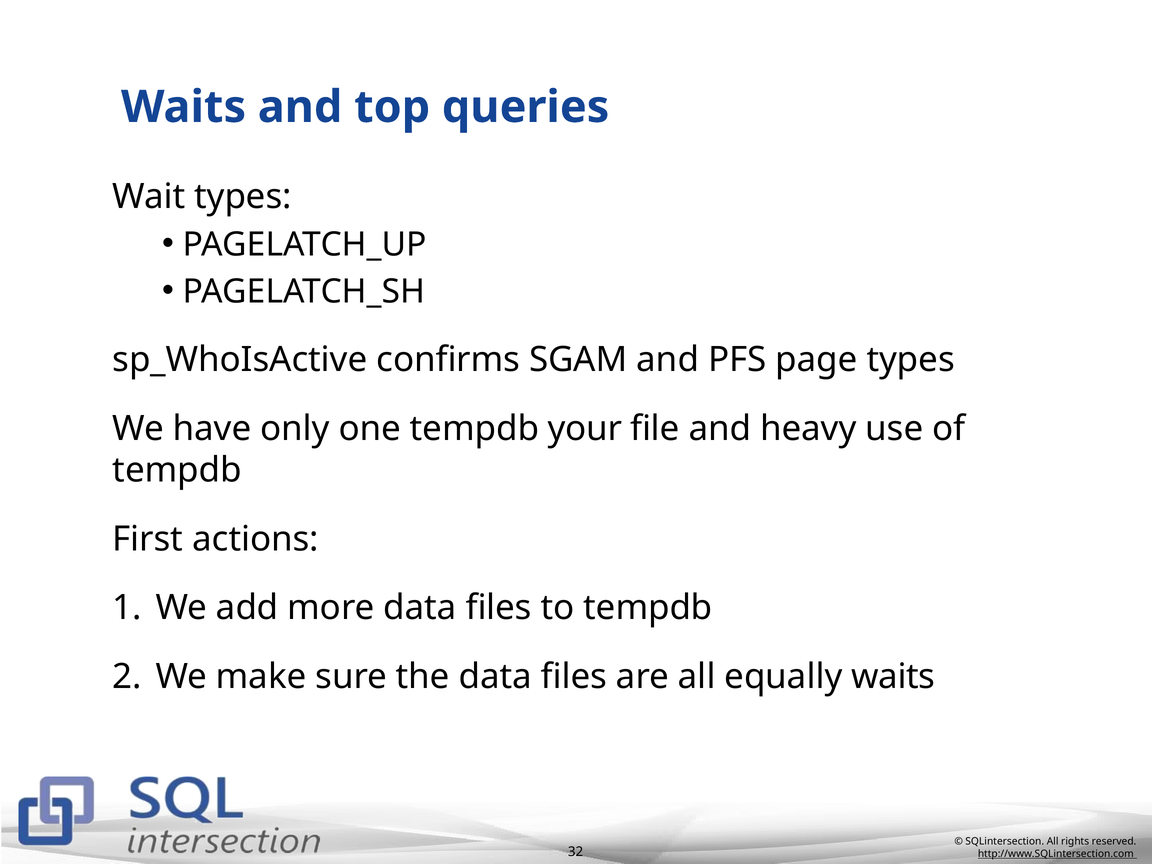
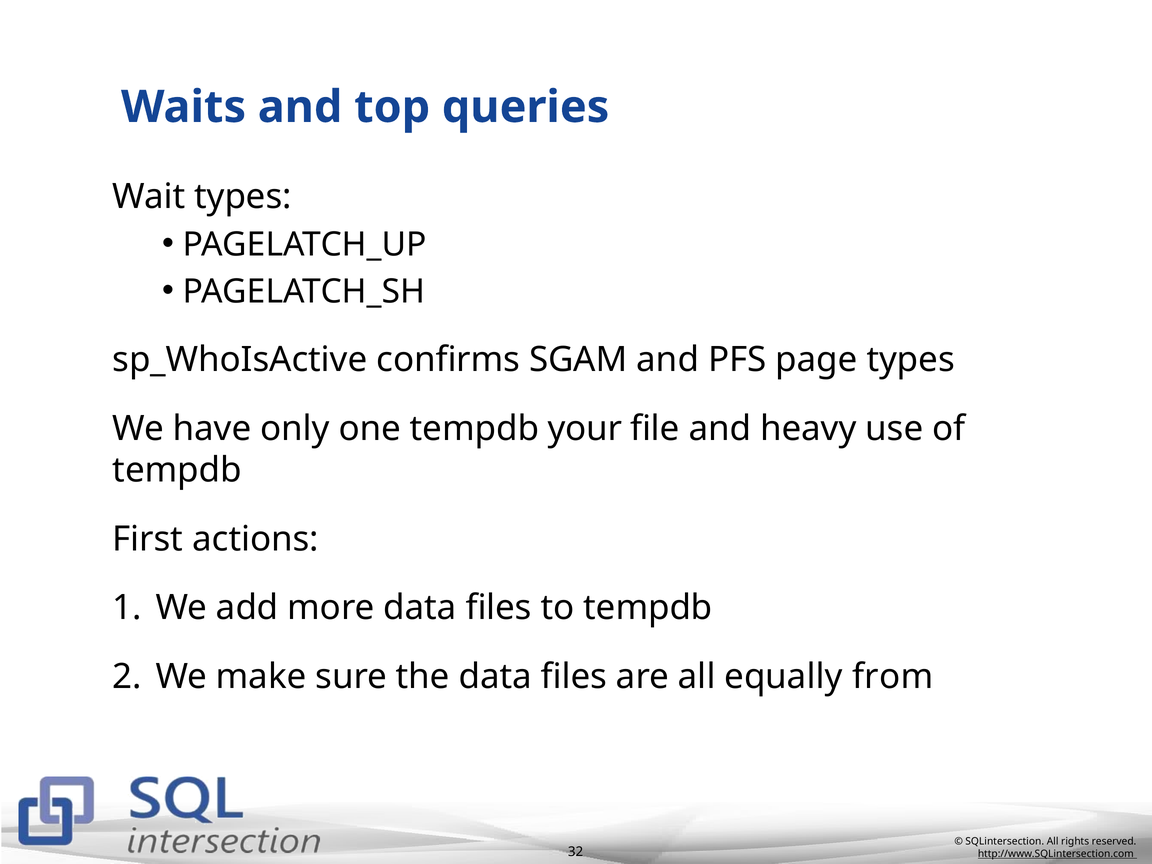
equally waits: waits -> from (893, 677)
